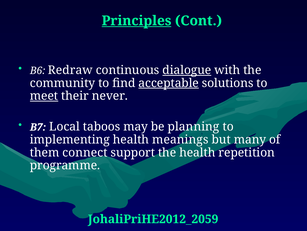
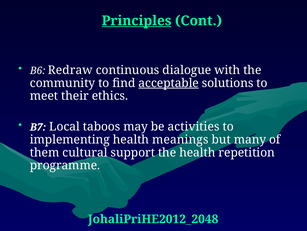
dialogue underline: present -> none (187, 70)
meet underline: present -> none (44, 96)
never: never -> ethics (110, 96)
planning: planning -> activities (194, 126)
connect: connect -> cultural (85, 152)
JohaliPriHE2012_2059: JohaliPriHE2012_2059 -> JohaliPriHE2012_2048 (153, 218)
